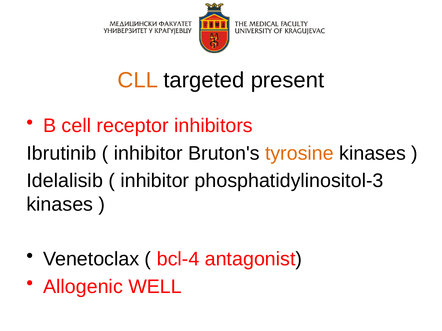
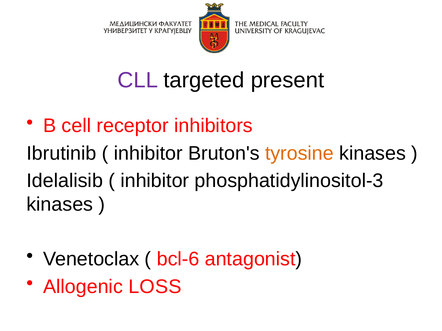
CLL colour: orange -> purple (138, 80)
bcl-4: bcl-4 -> bcl-6 (178, 260)
WELL: WELL -> LOSS (155, 287)
